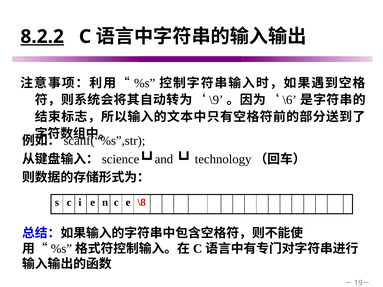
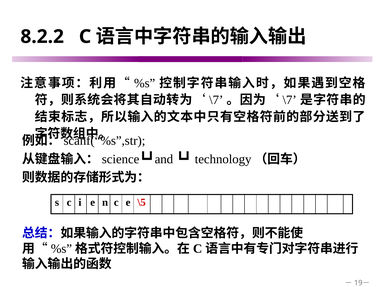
8.2.2 underline: present -> none (42, 37)
\9: \9 -> \7 (216, 100)
\6: \6 -> \7 (290, 100)
\8: \8 -> \5 (142, 203)
